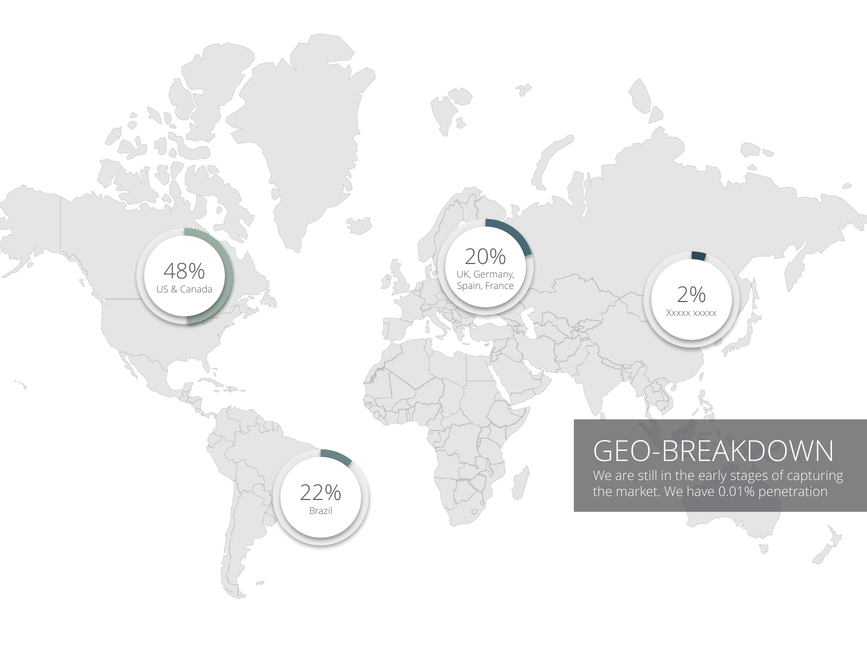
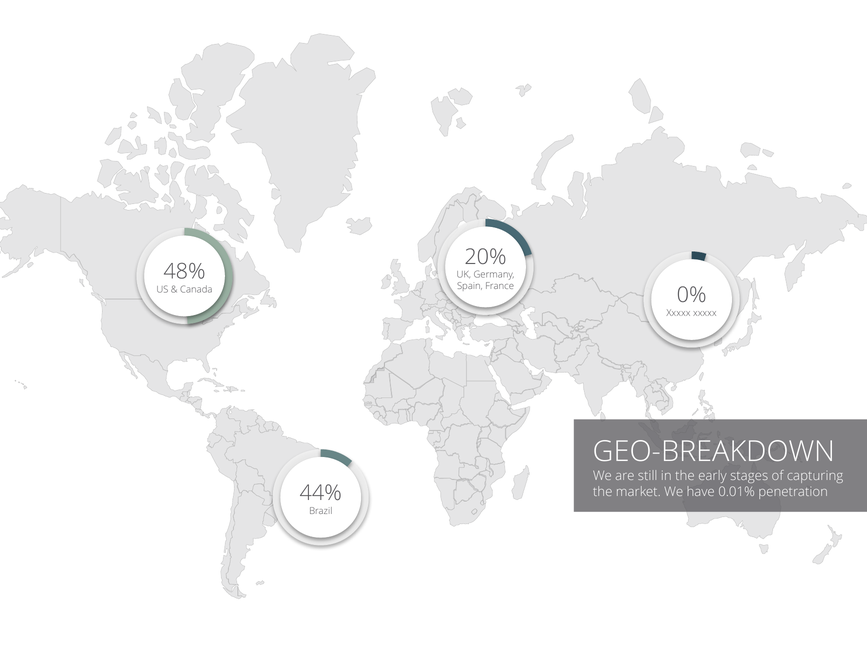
2%: 2% -> 0% (692, 295)
22%: 22% -> 44% (321, 493)
